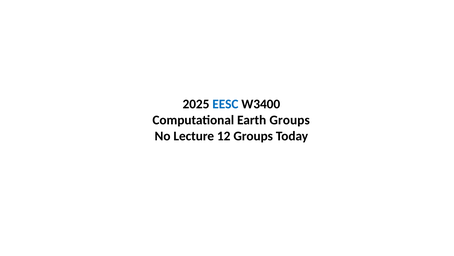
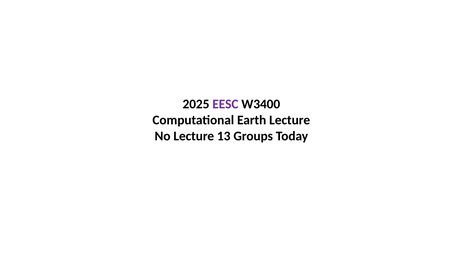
EESC colour: blue -> purple (225, 104)
Earth Groups: Groups -> Lecture (290, 120)
12: 12 -> 13 (224, 136)
